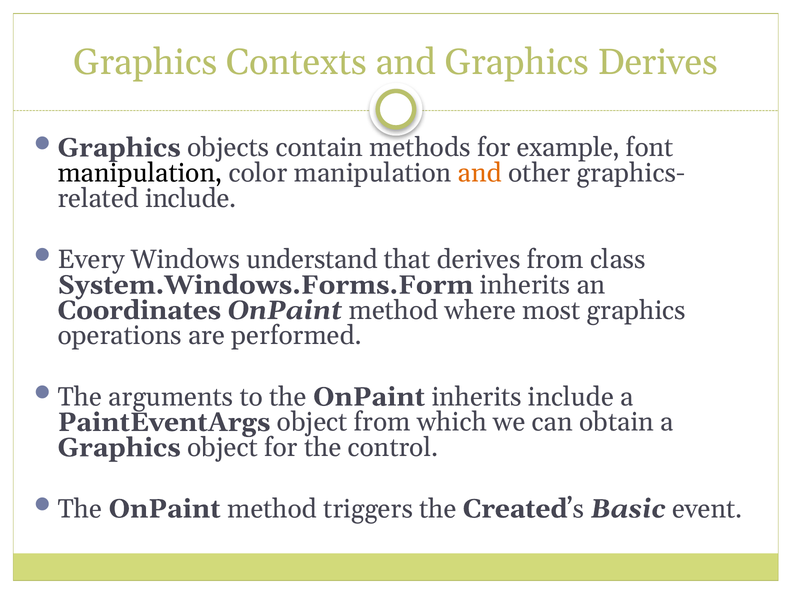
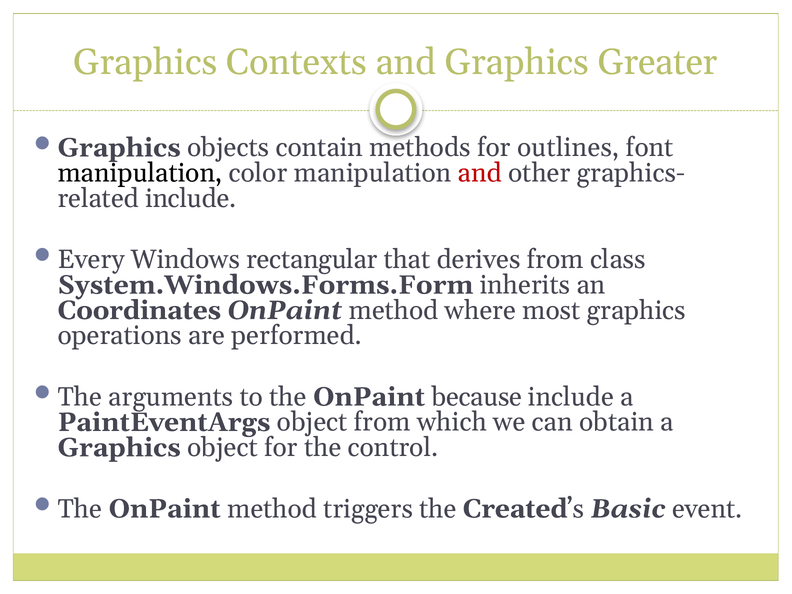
Graphics Derives: Derives -> Greater (658, 62)
example: example -> outlines (568, 148)
and colour: orange -> red (480, 173)
understand: understand -> rectangular (312, 260)
OnPaint inherits: inherits -> because (477, 397)
